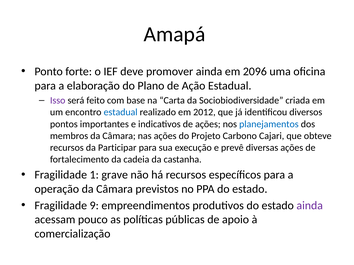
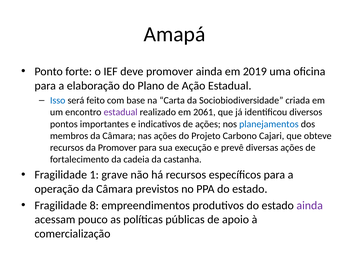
2096: 2096 -> 2019 (255, 72)
Isso colour: purple -> blue (58, 101)
estadual colour: blue -> purple (121, 112)
2012: 2012 -> 2061 (204, 112)
da Participar: Participar -> Promover (117, 148)
9: 9 -> 8 (94, 206)
